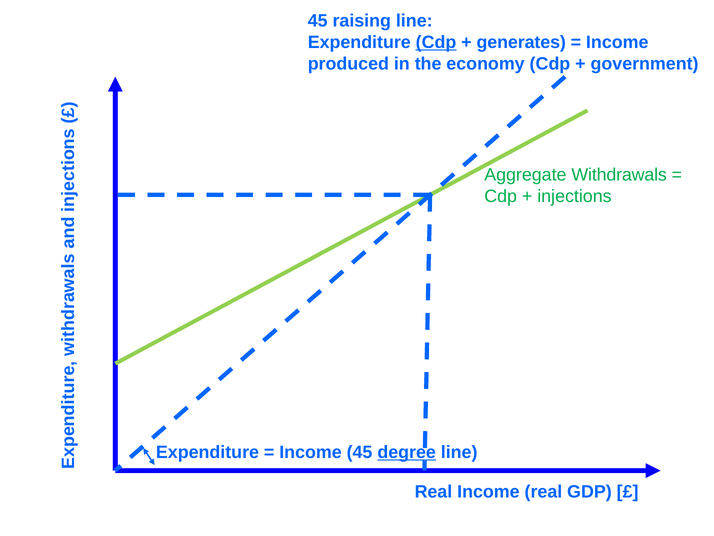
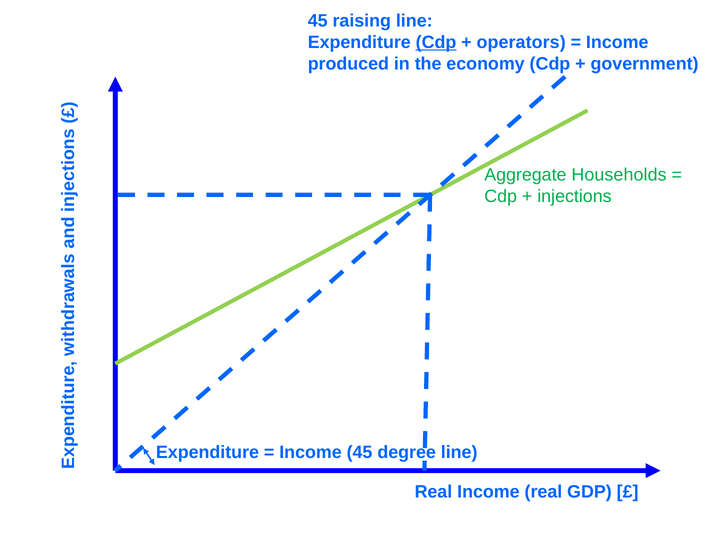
generates: generates -> operators (521, 42)
Withdrawals: Withdrawals -> Households (619, 175)
degree underline: present -> none (407, 452)
